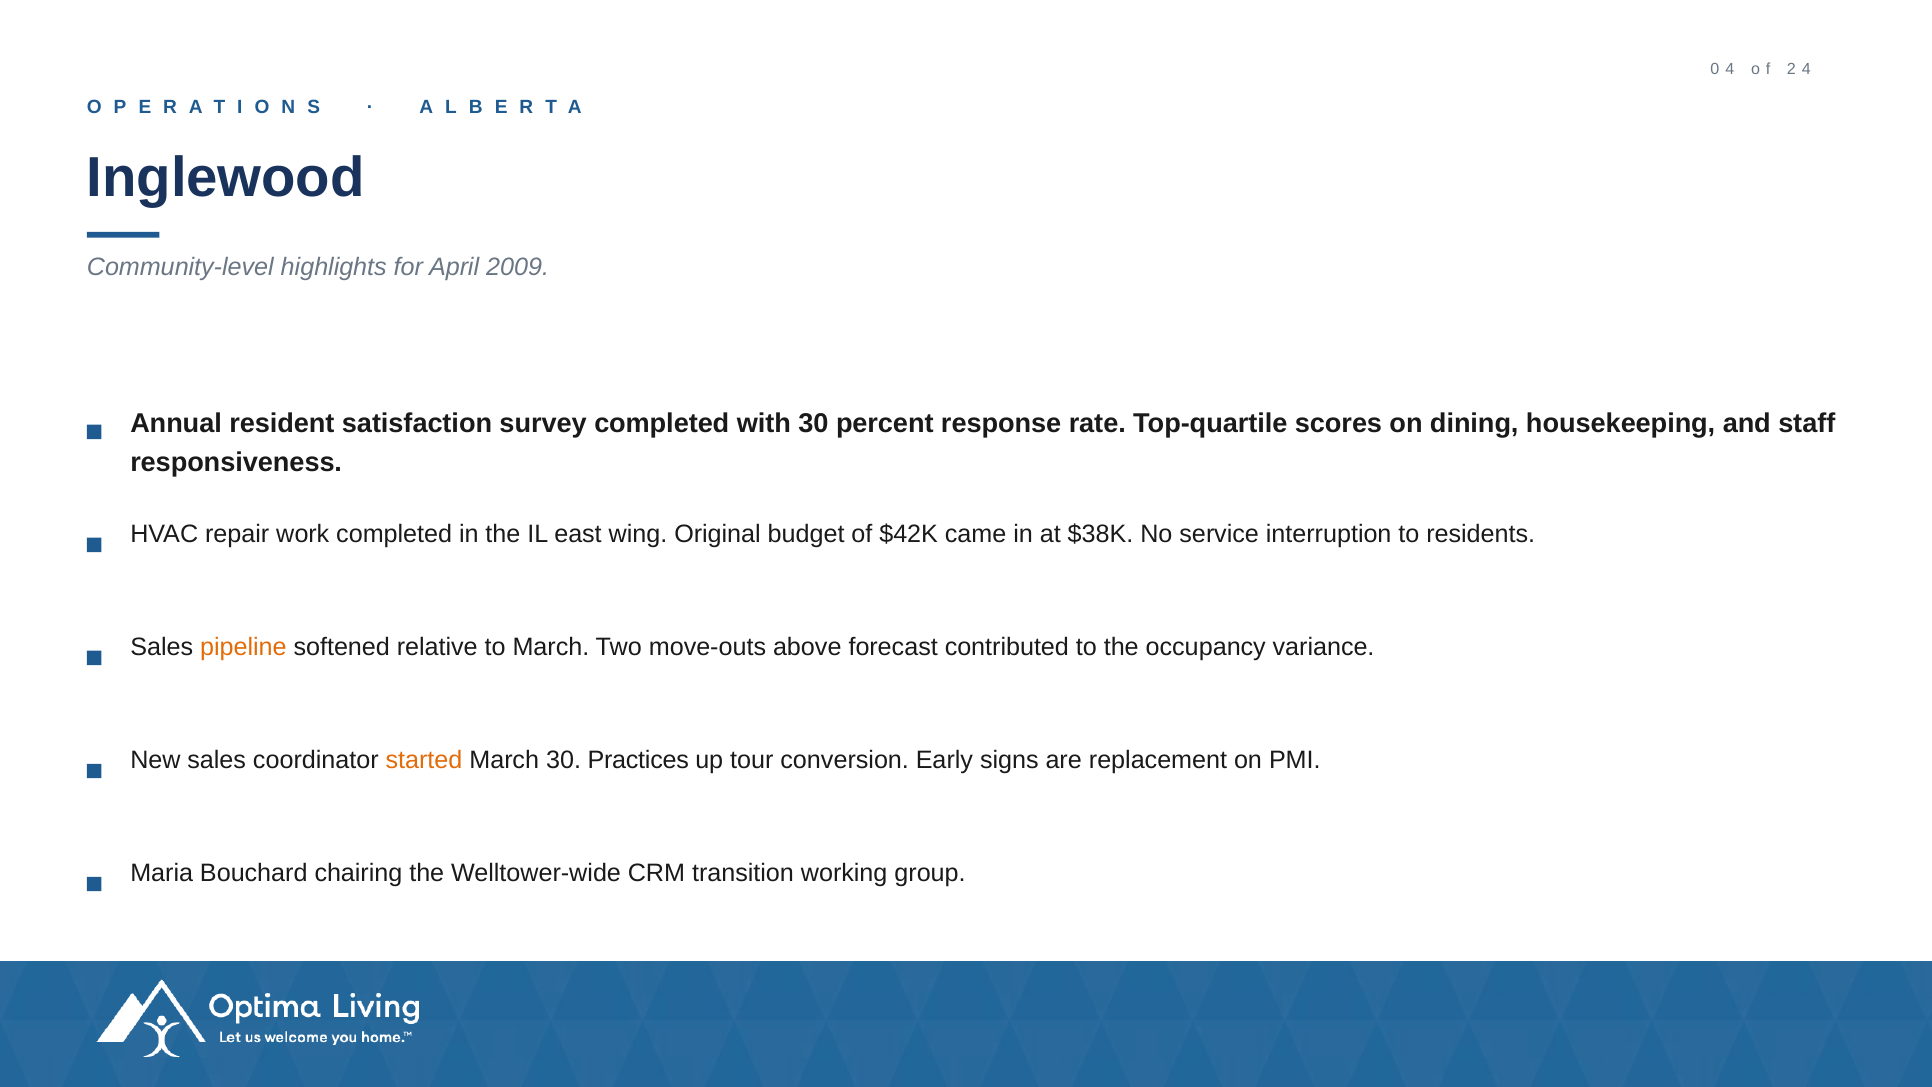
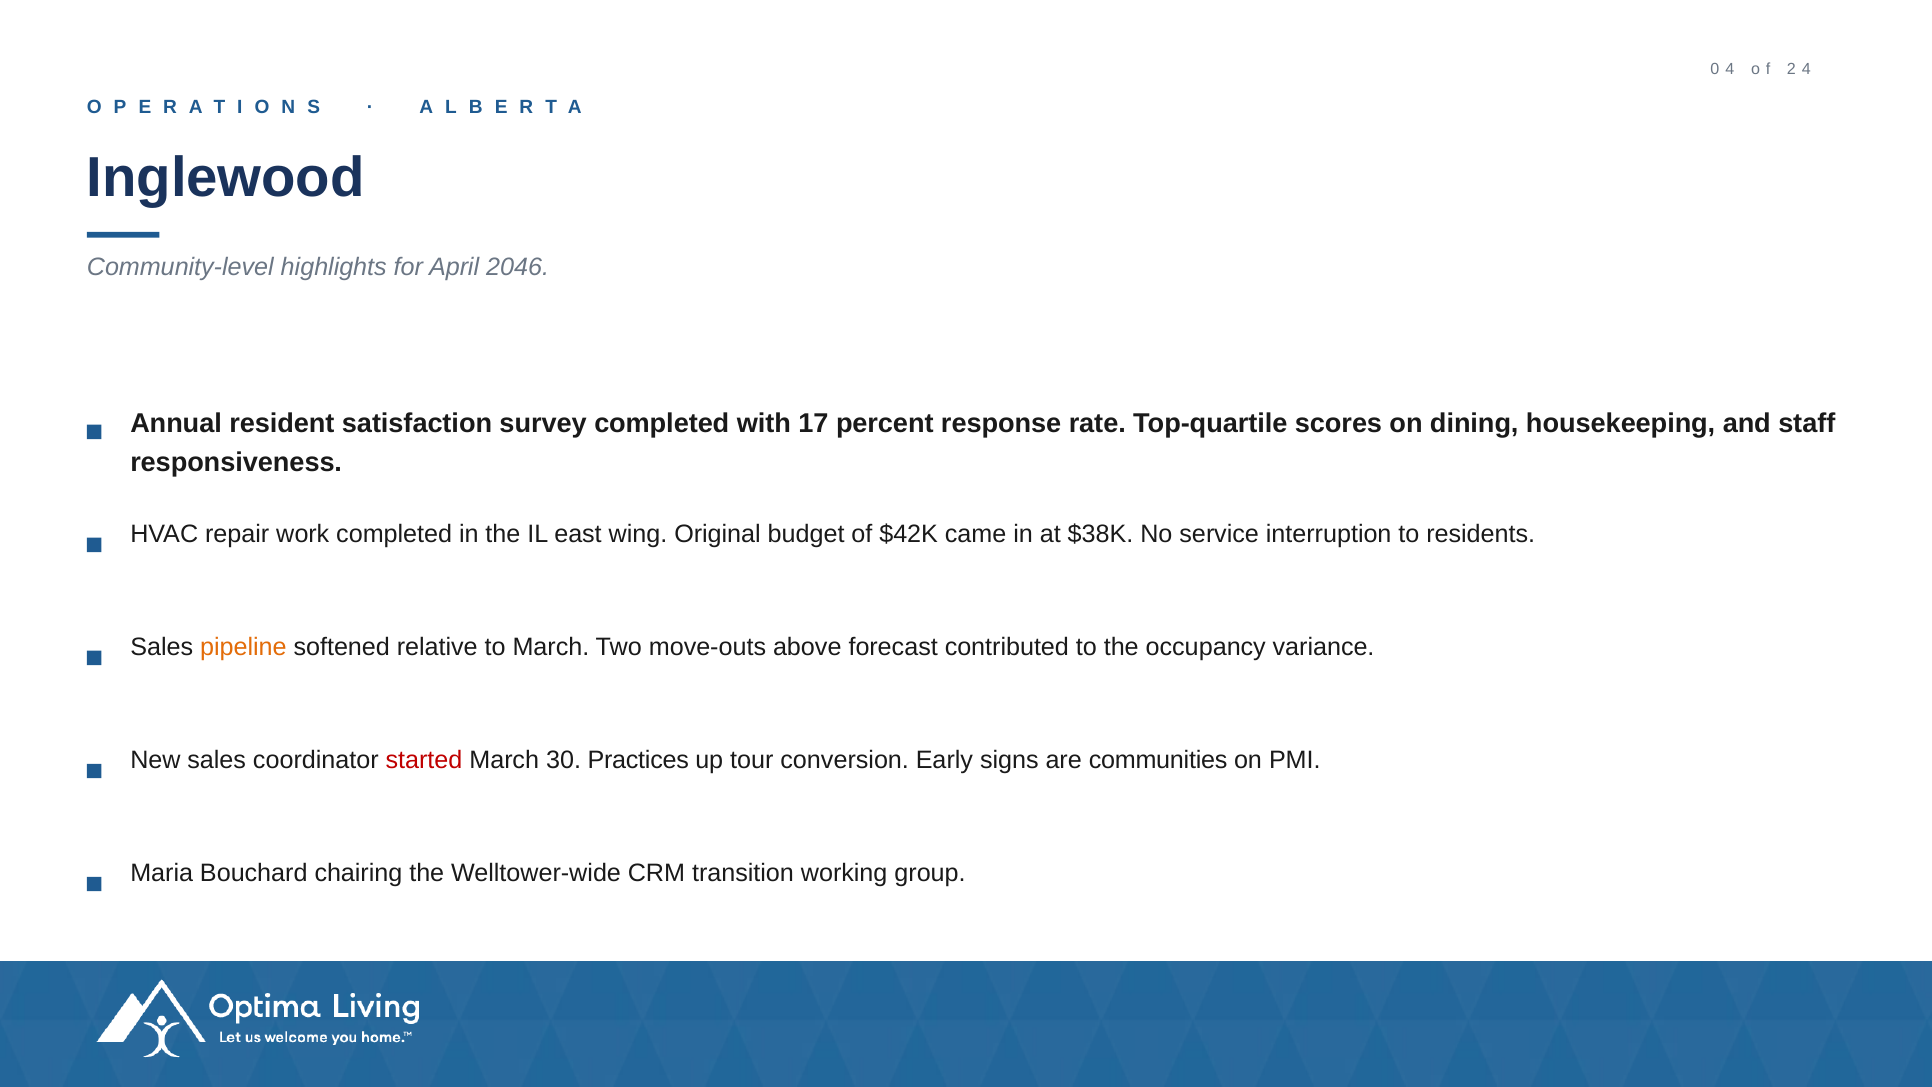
2009: 2009 -> 2046 (518, 268)
with 30: 30 -> 17 (813, 423)
started colour: orange -> red (424, 760)
replacement: replacement -> communities (1158, 760)
